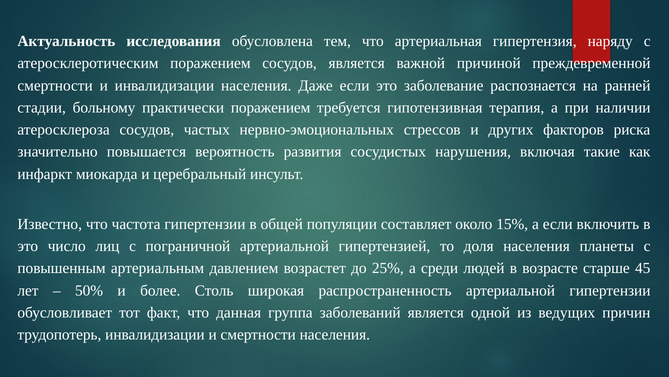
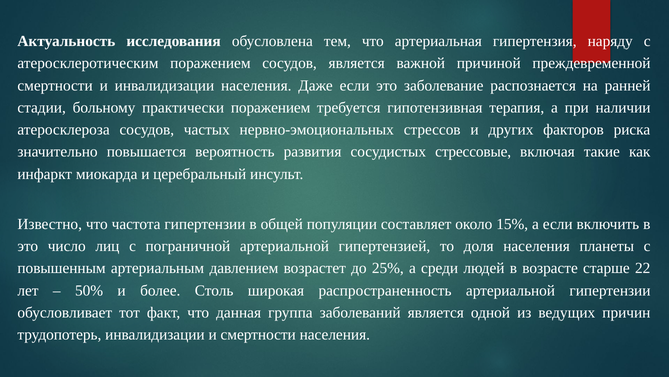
нарушения: нарушения -> стрессовые (473, 152)
45: 45 -> 22 (643, 268)
